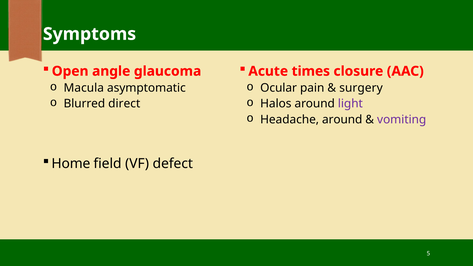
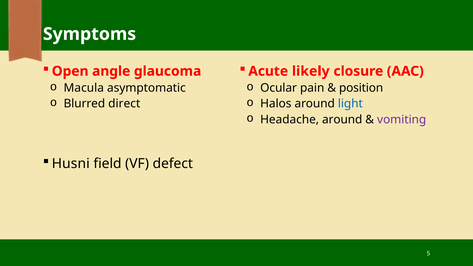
times: times -> likely (311, 71)
surgery: surgery -> position (361, 88)
light colour: purple -> blue (350, 104)
Home: Home -> Husni (71, 164)
